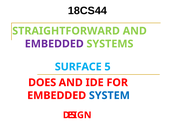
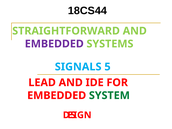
SURFACE: SURFACE -> SIGNALS (78, 67)
DOES: DOES -> LEAD (42, 83)
SYSTEM colour: blue -> green (109, 95)
